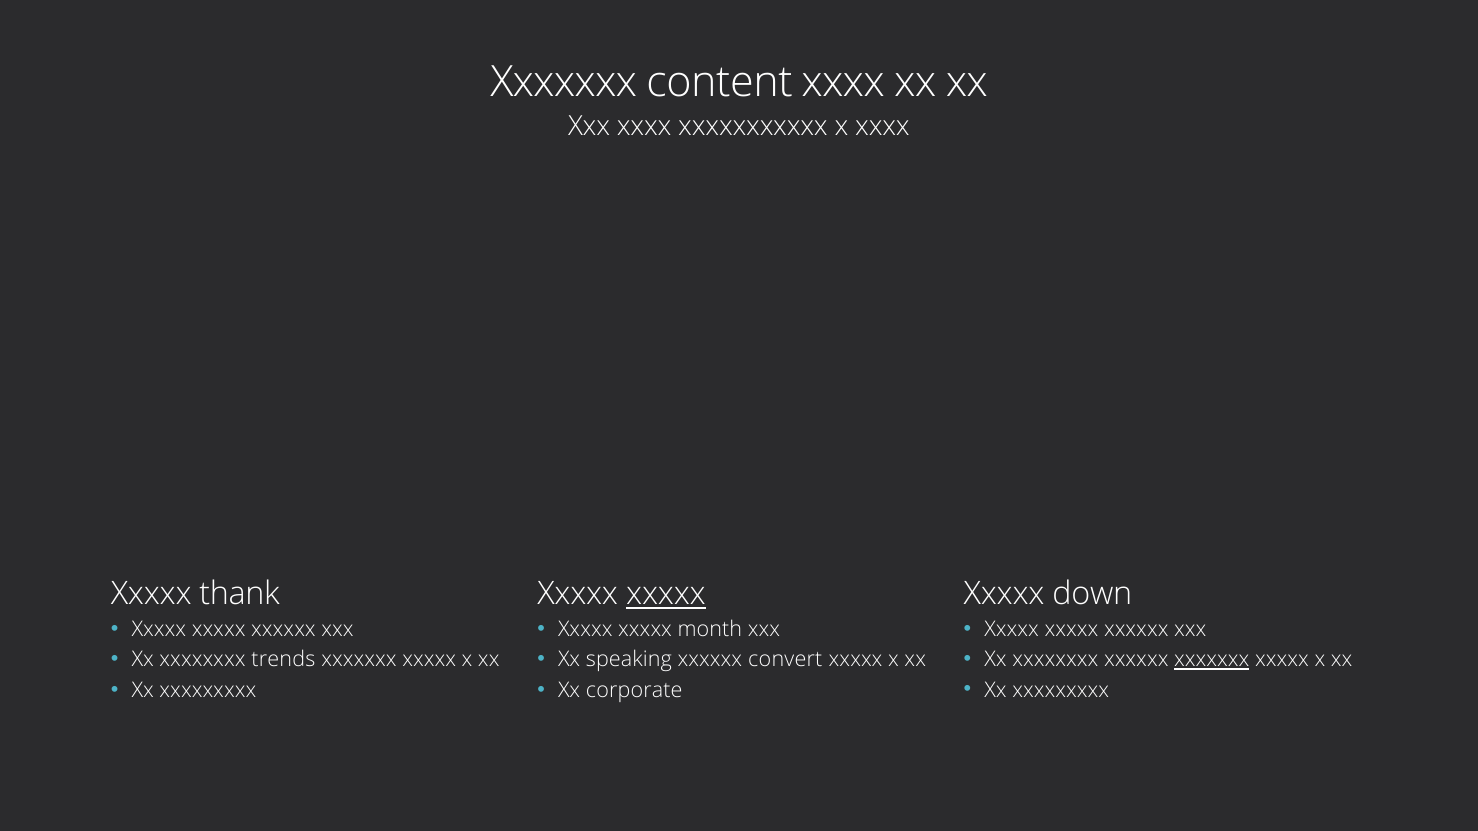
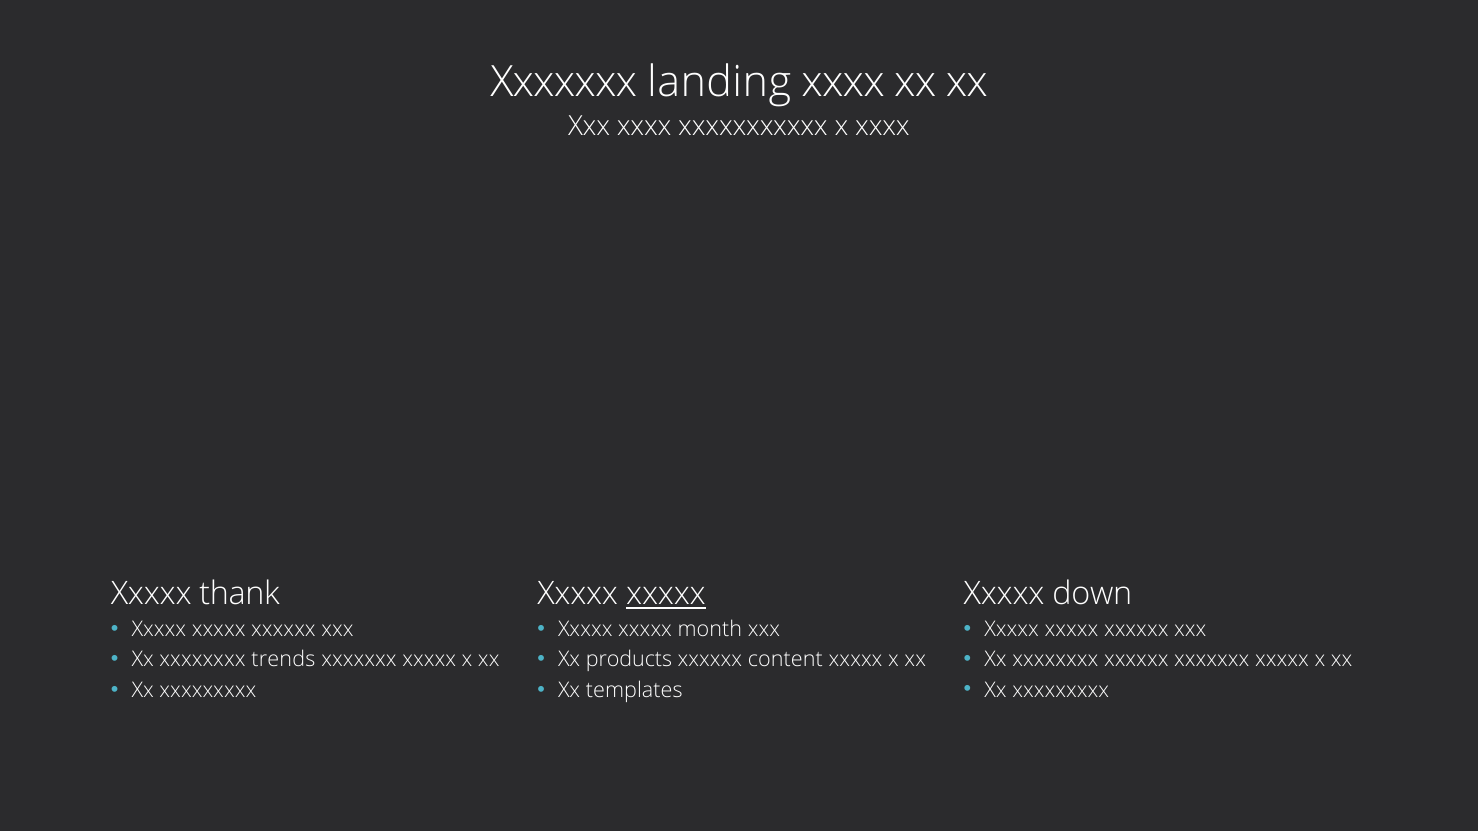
content: content -> landing (719, 83)
speaking: speaking -> products (629, 660)
convert: convert -> content (785, 660)
xxxxxxx underline: present -> none (1212, 660)
corporate: corporate -> templates (634, 690)
